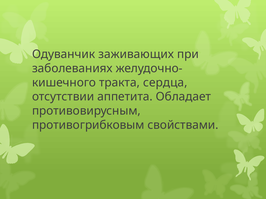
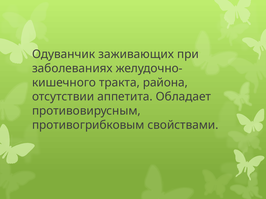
сердца: сердца -> района (165, 83)
